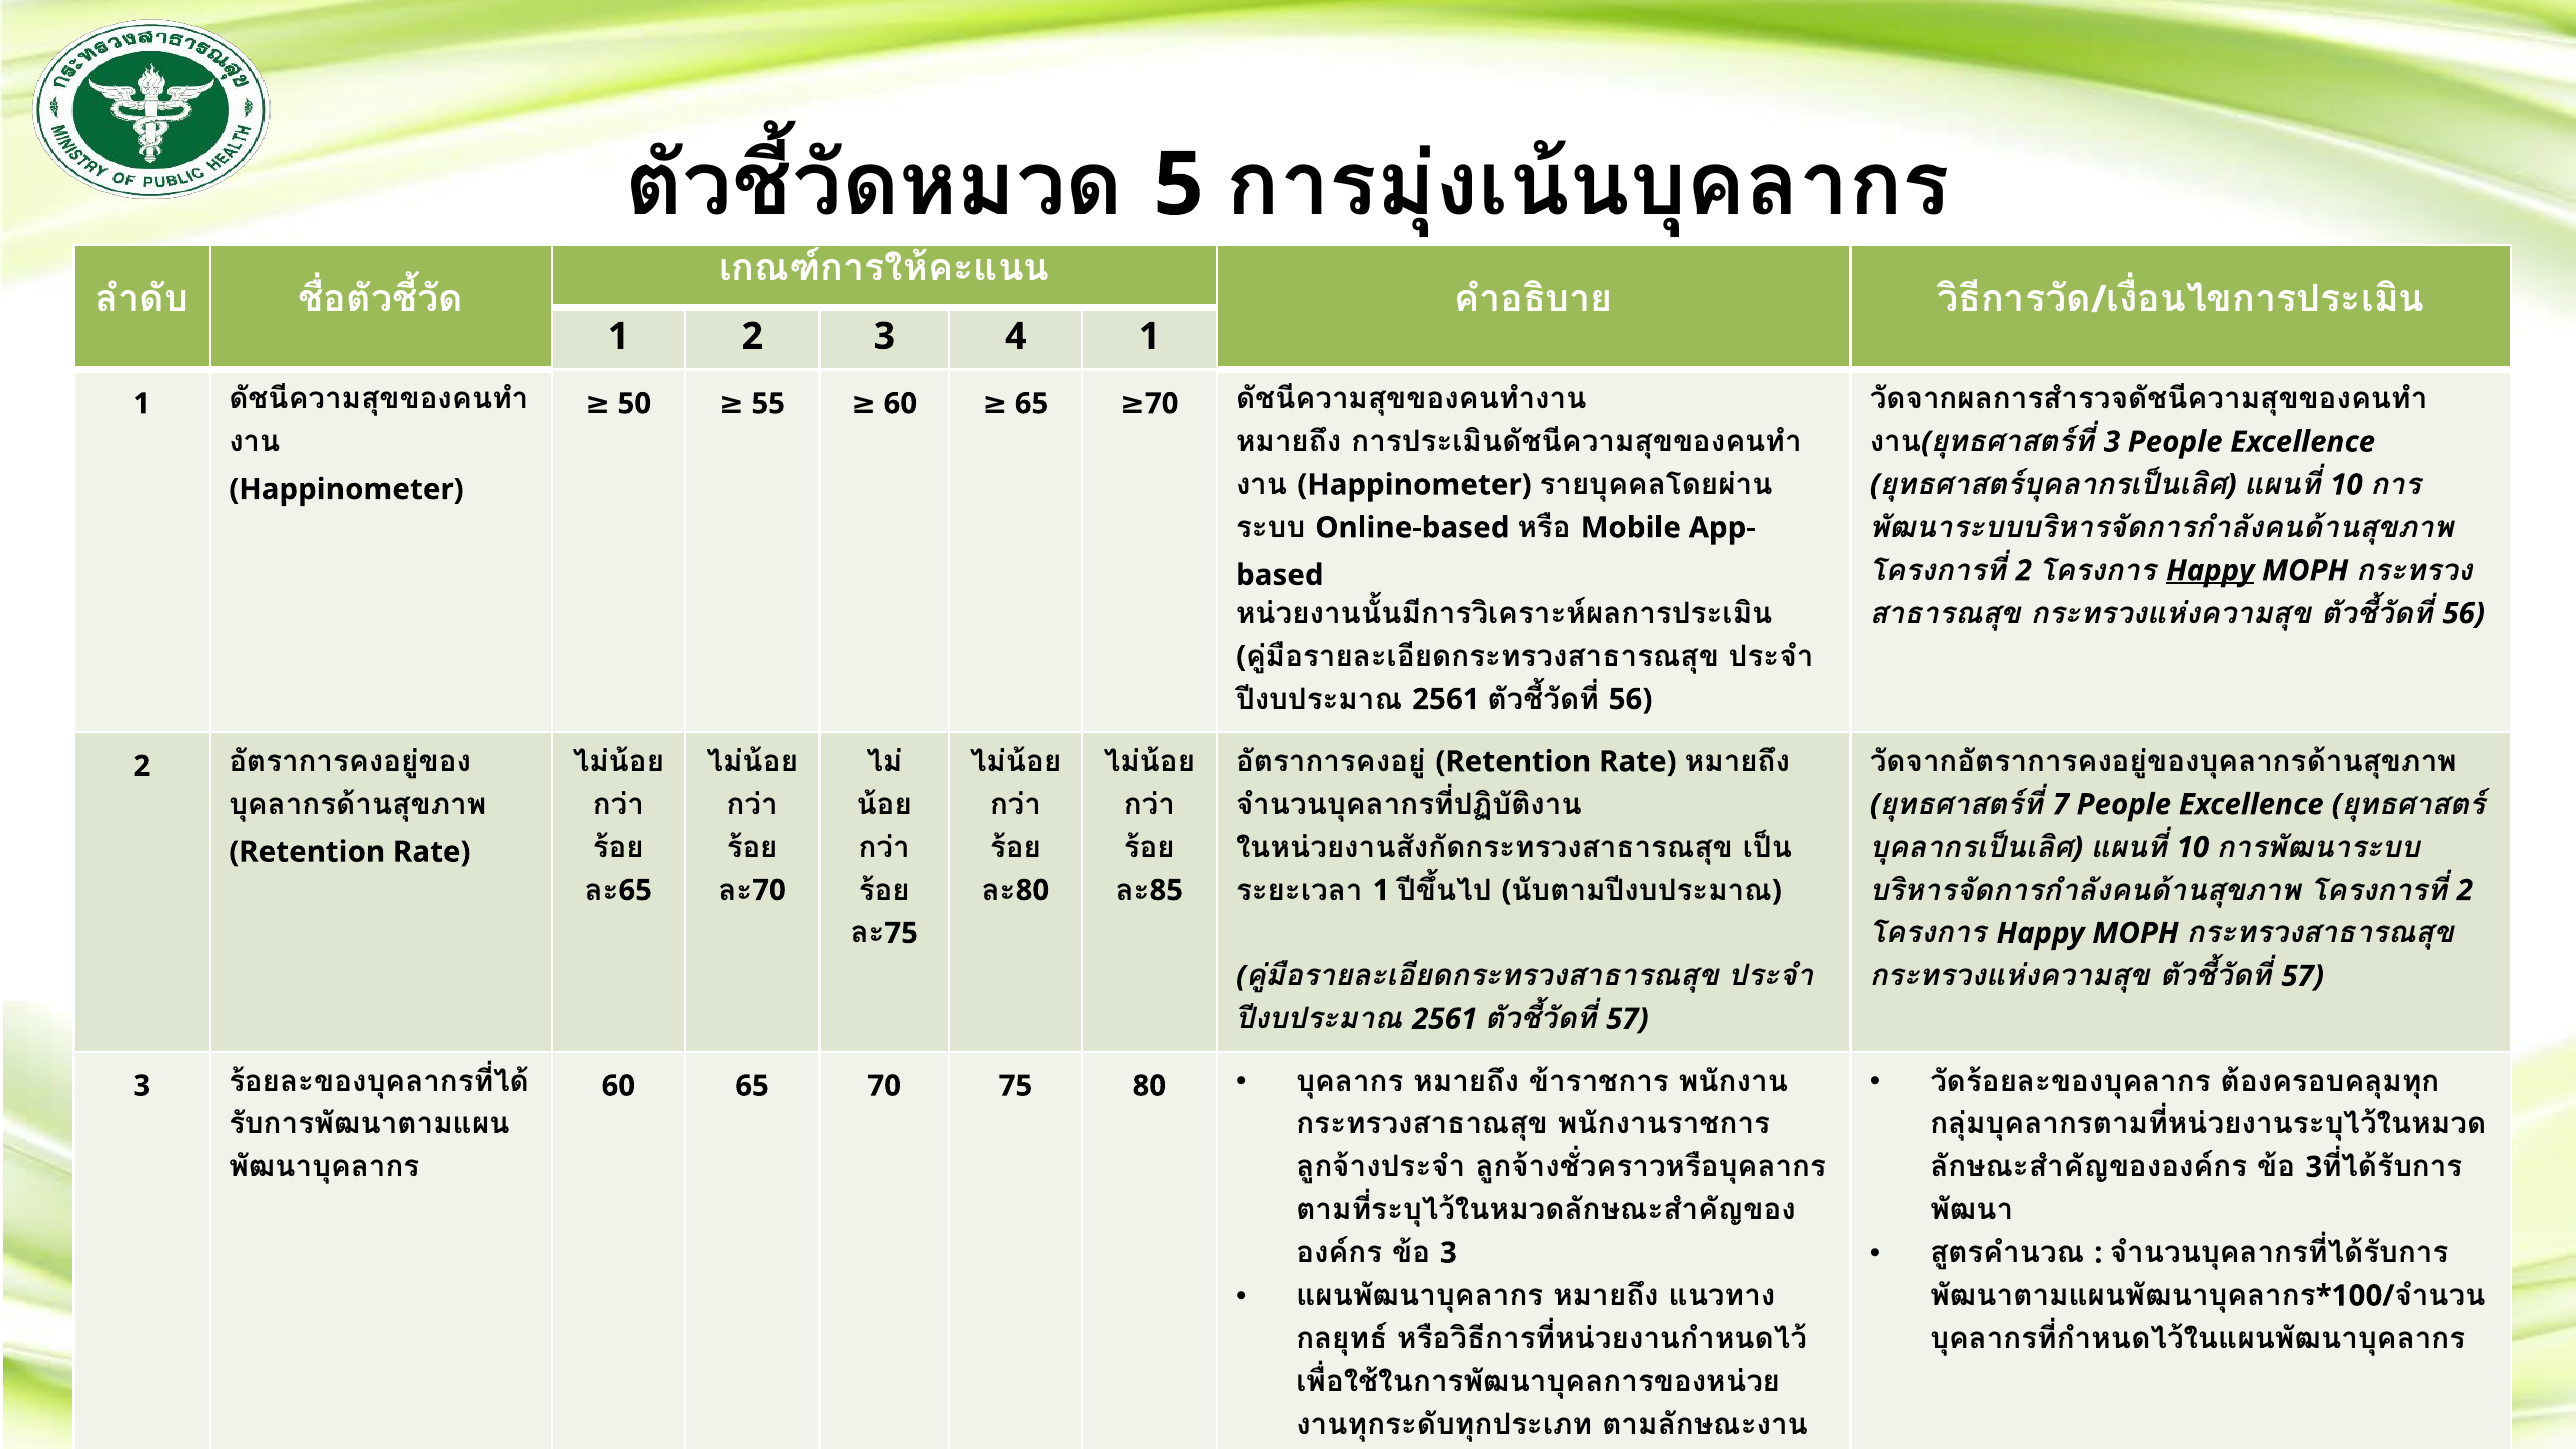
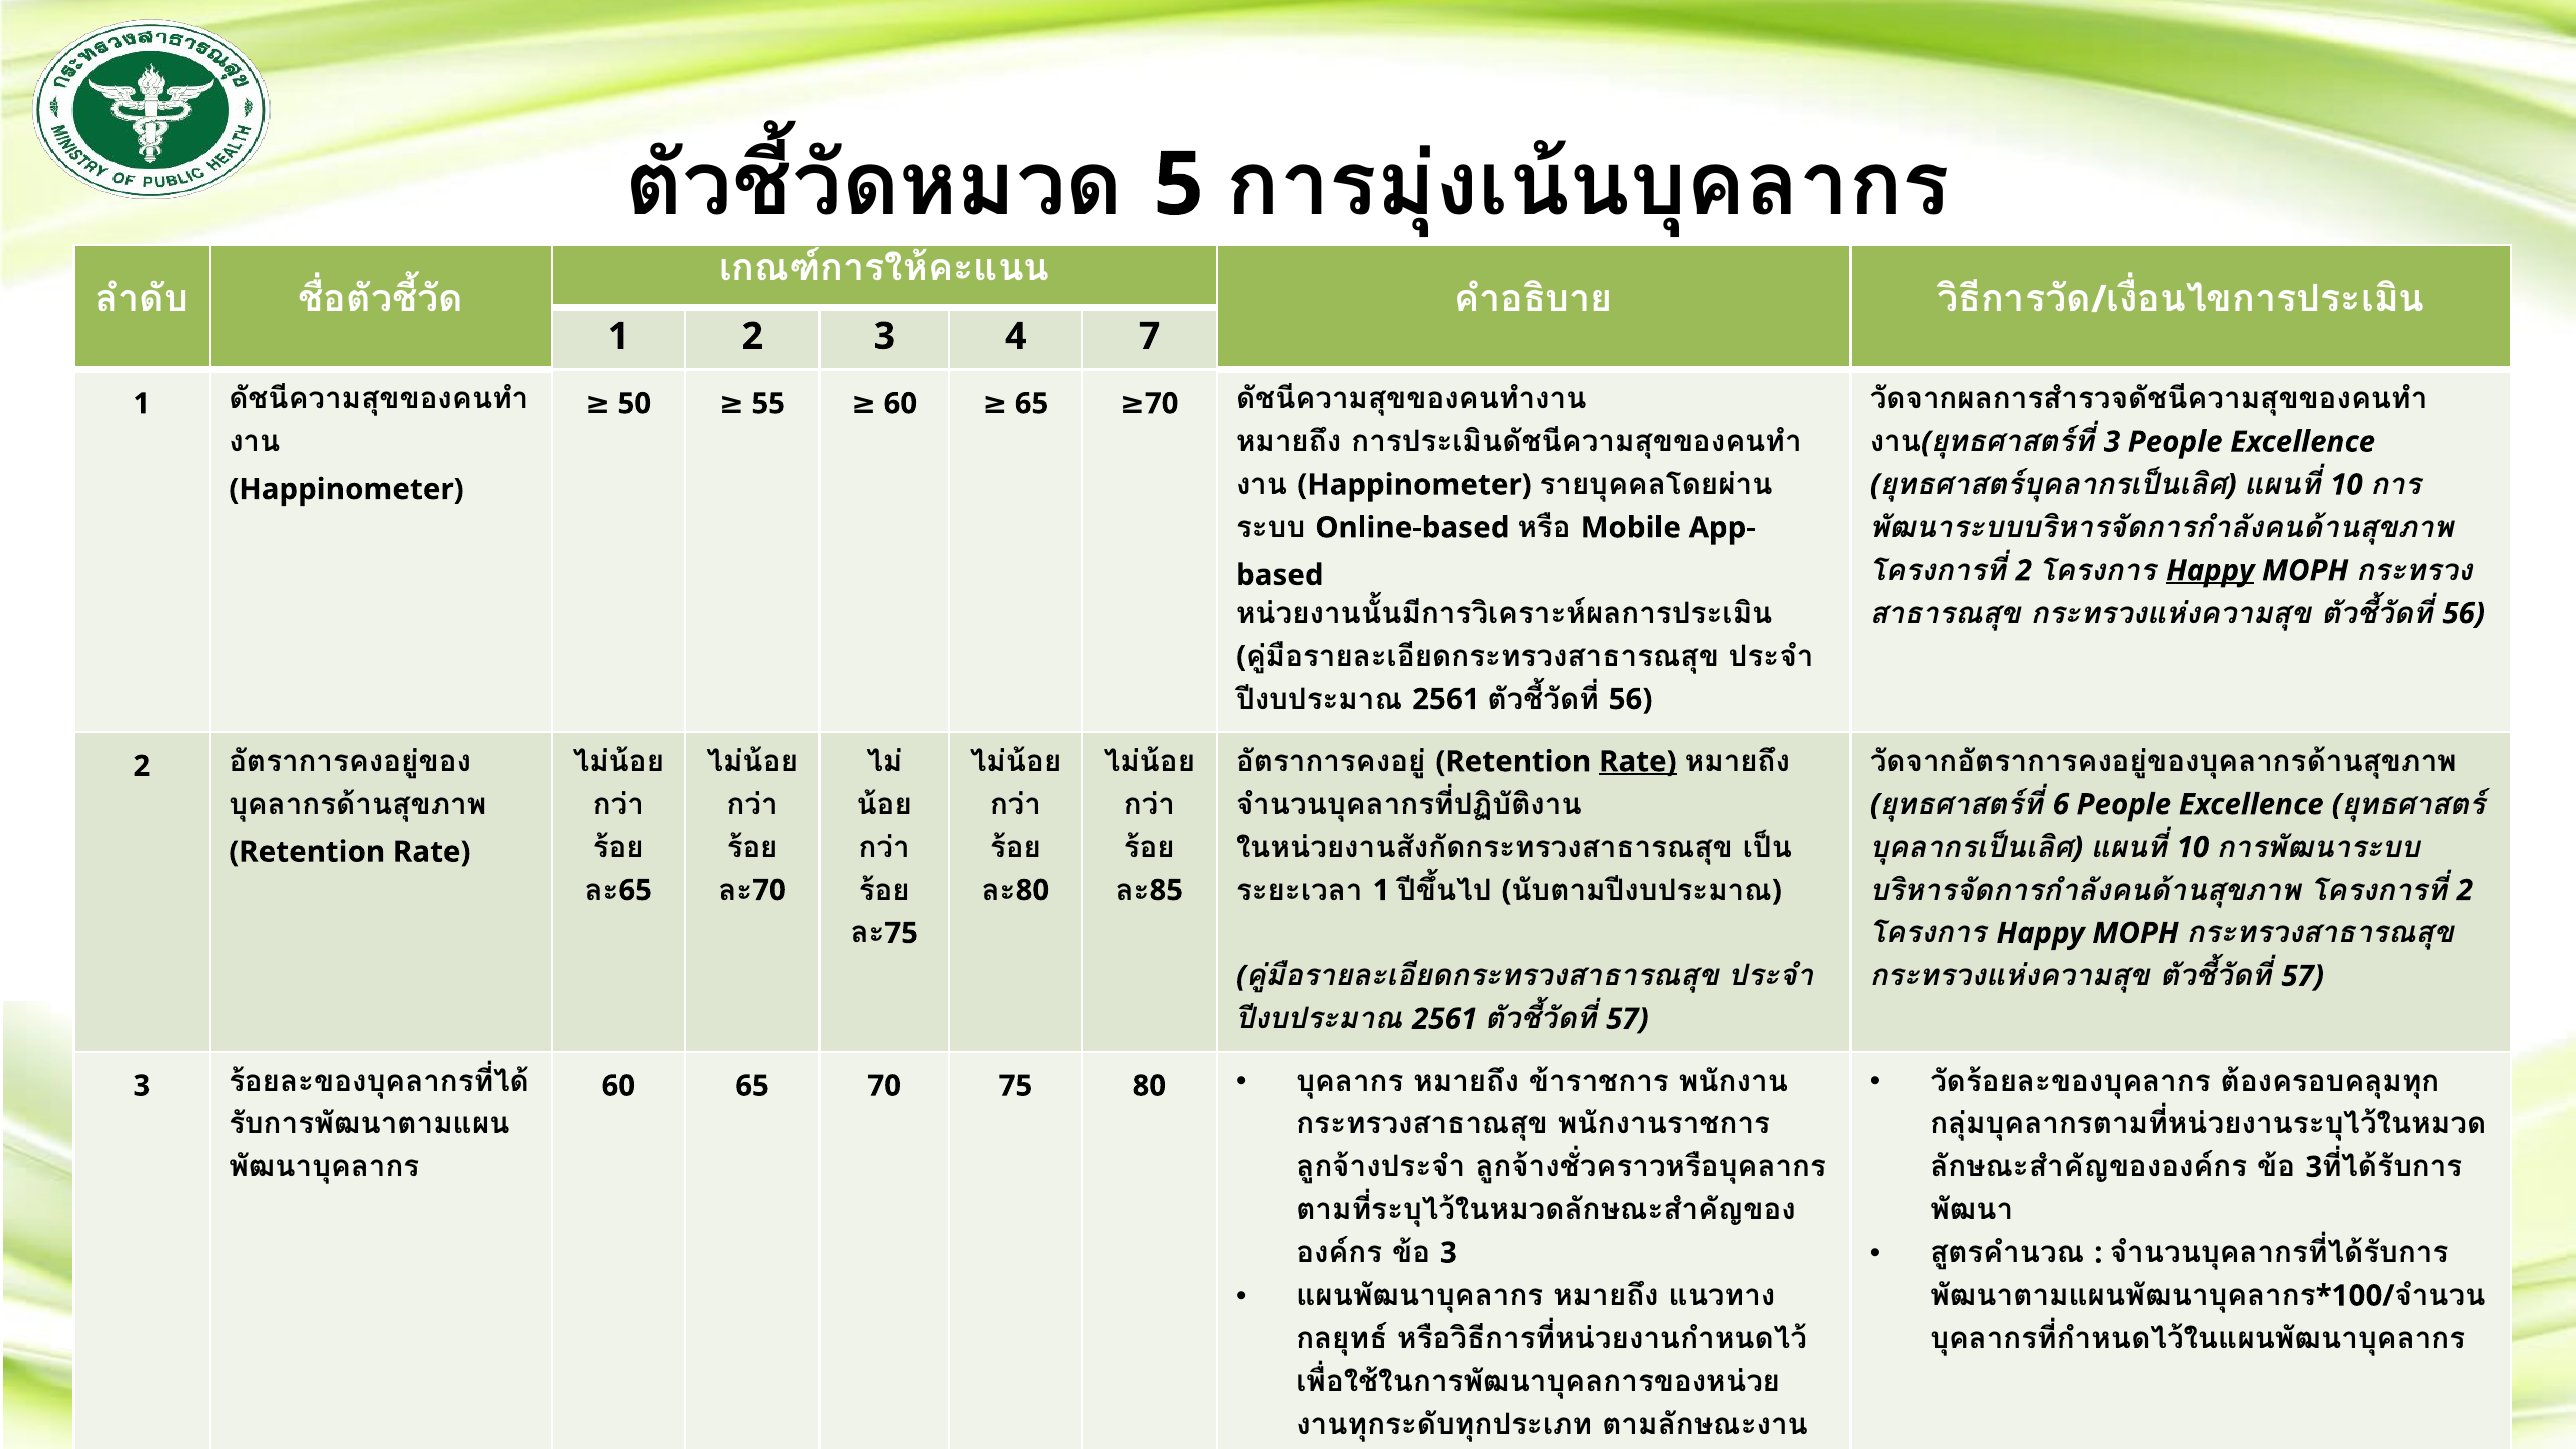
4 1: 1 -> 7 (1150, 336)
Rate underline: none -> present (1638, 762)
7: 7 -> 6 (2061, 805)
